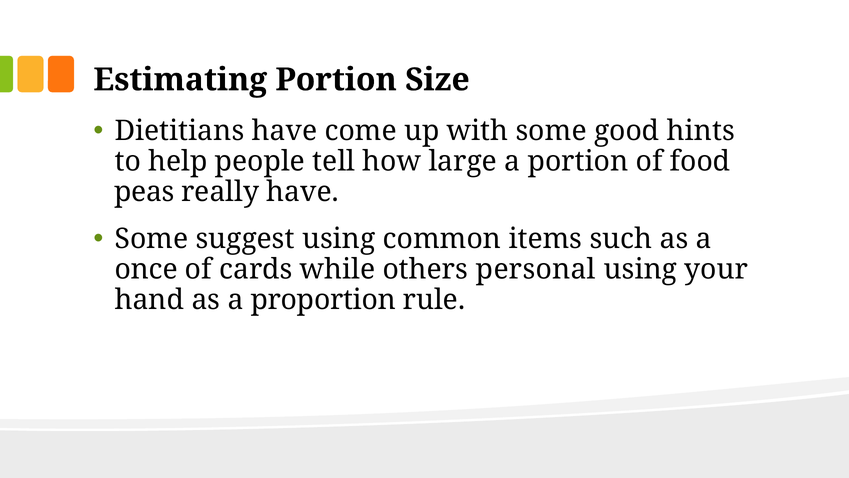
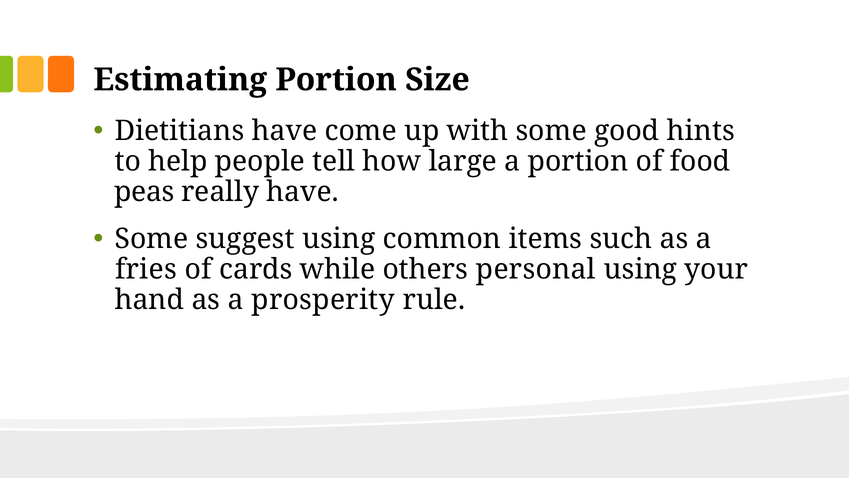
once: once -> fries (146, 269)
proportion: proportion -> prosperity (323, 300)
